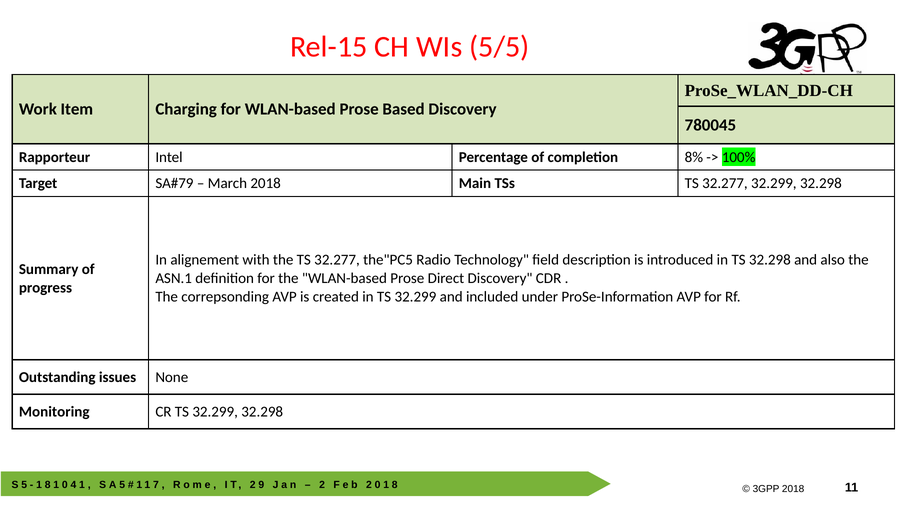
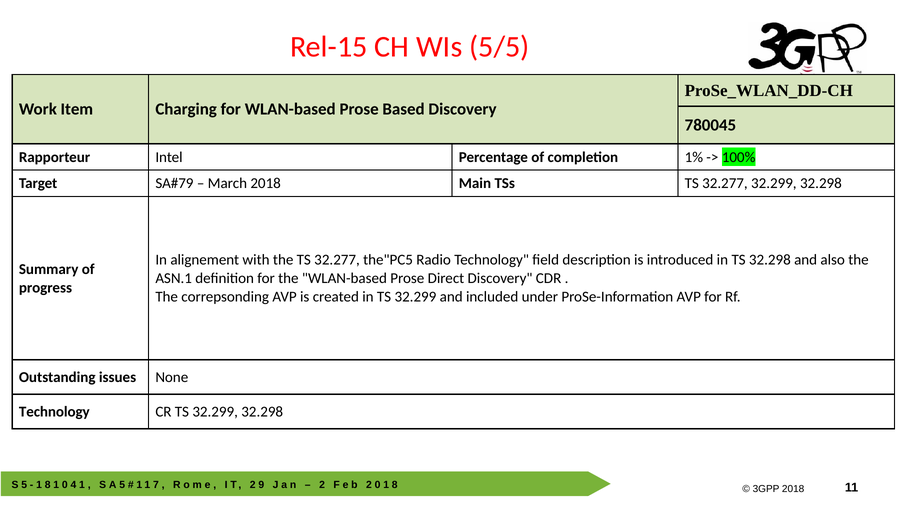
8%: 8% -> 1% (694, 157)
Monitoring: Monitoring -> Technology (54, 412)
